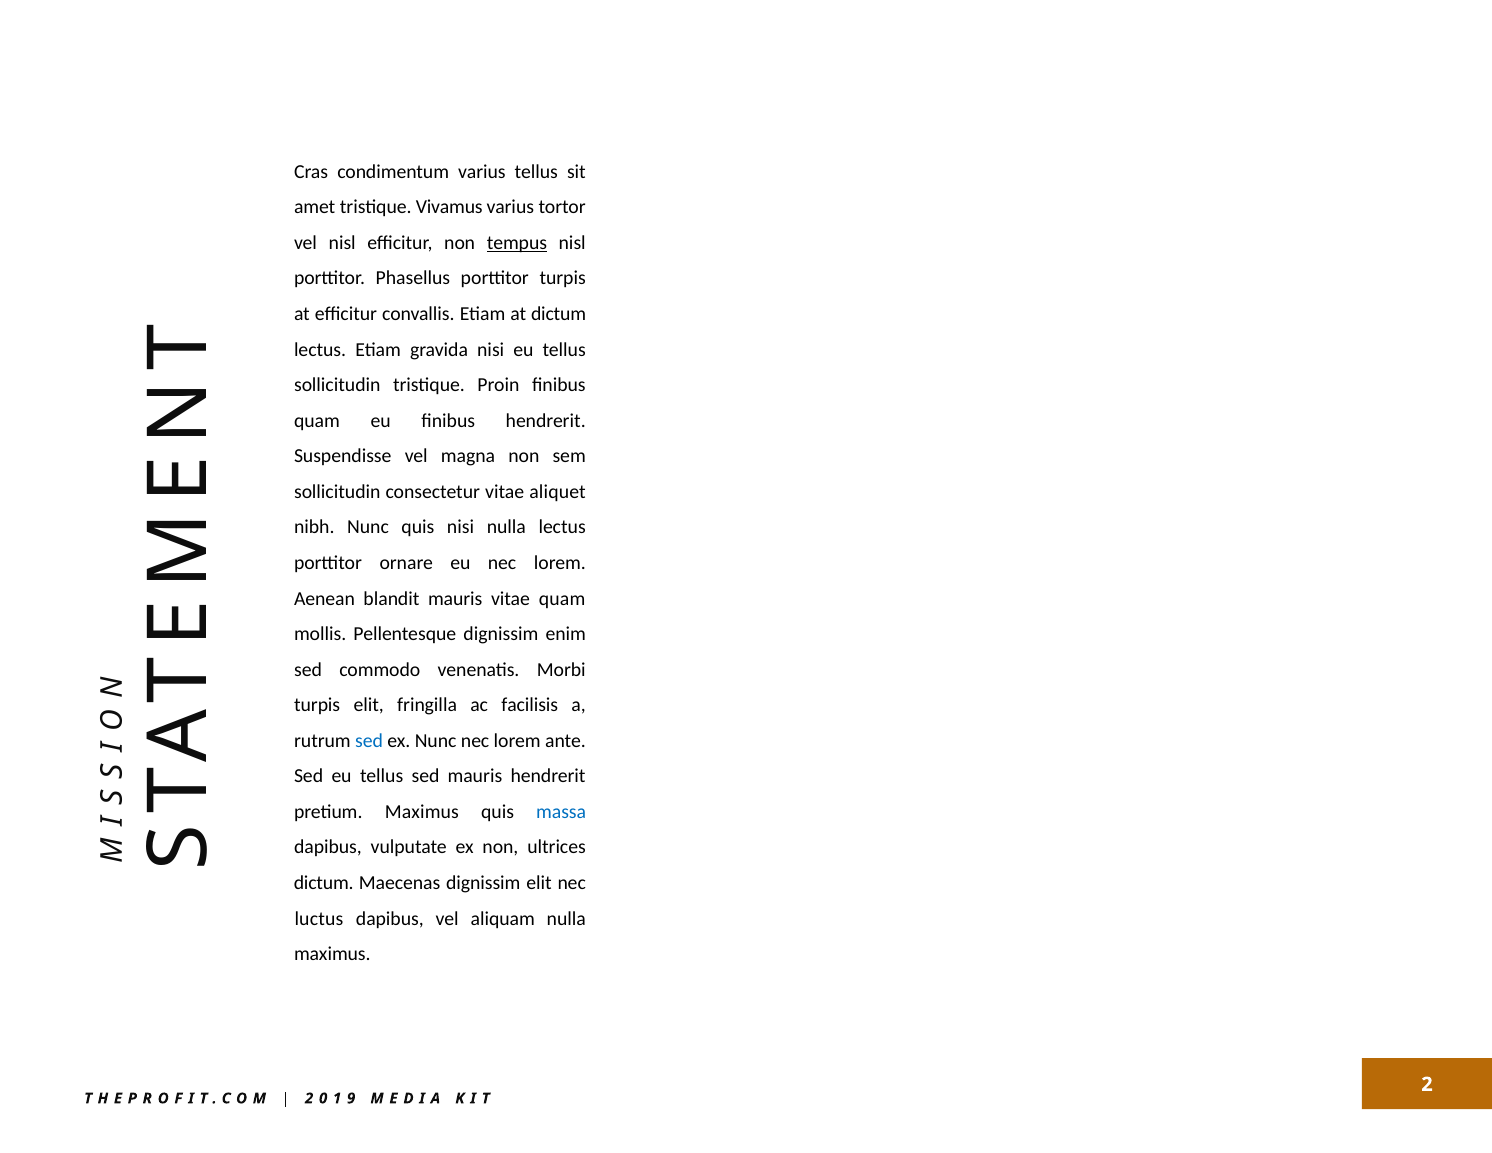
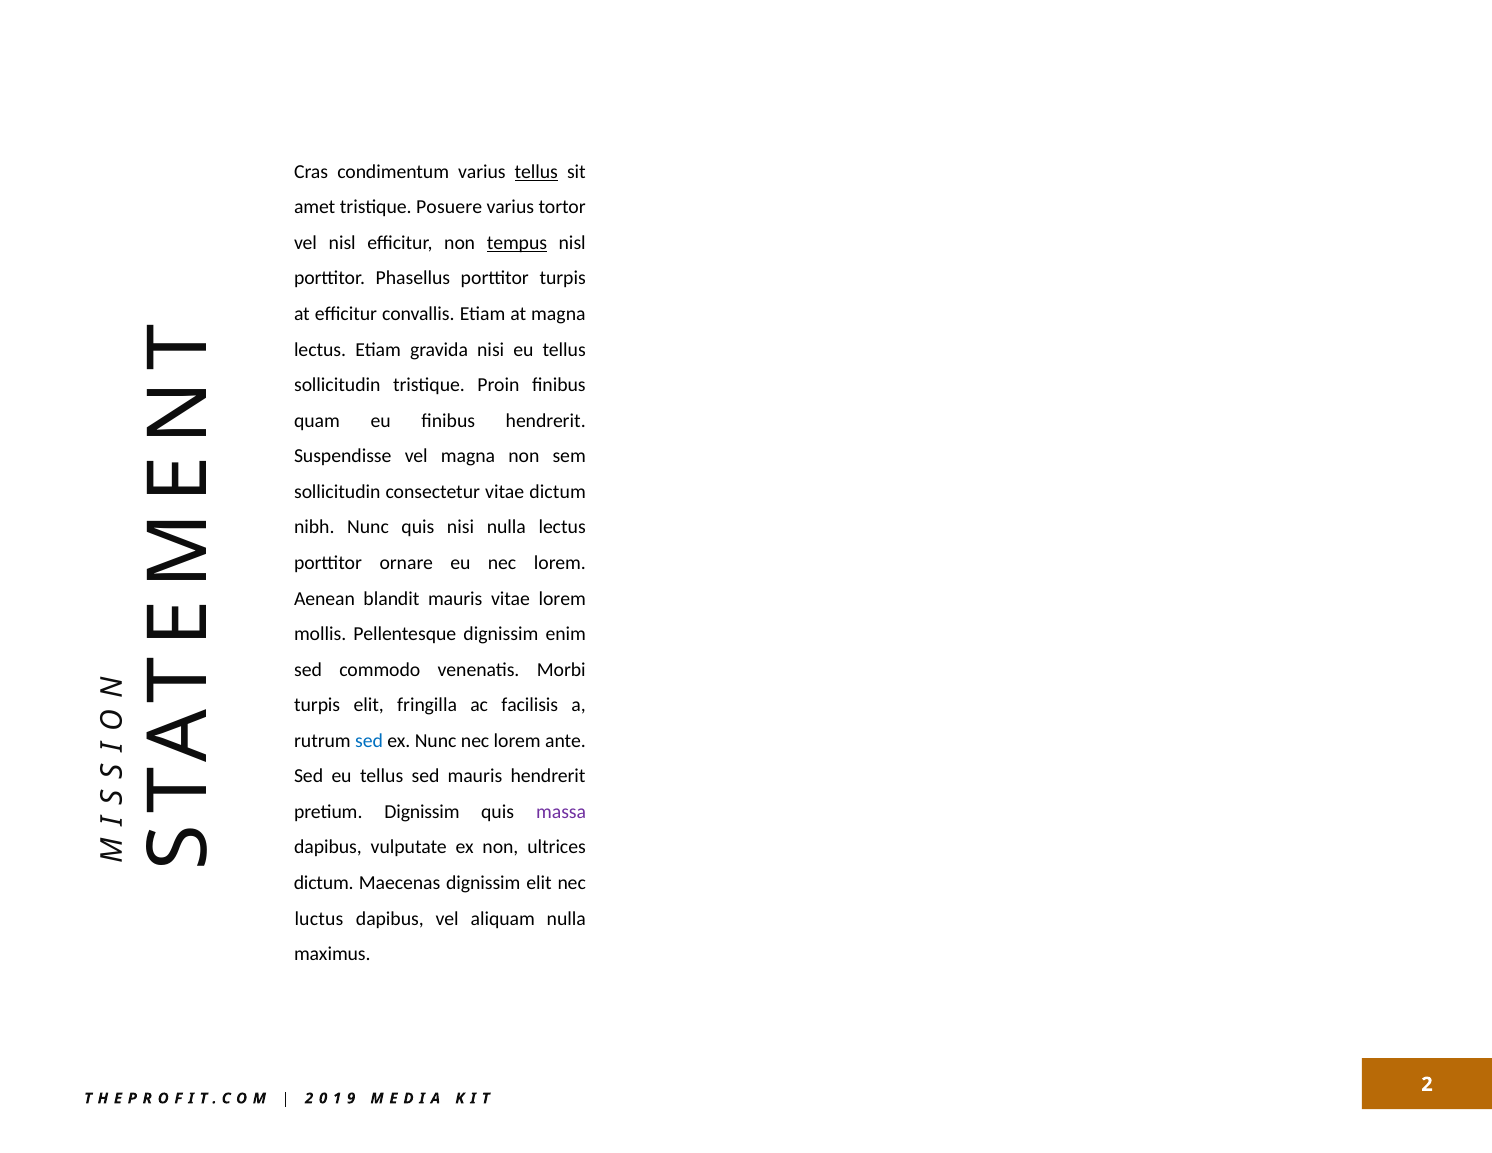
tellus underline: none -> present (536, 172)
Vivamus: Vivamus -> Posuere (449, 207)
at dictum: dictum -> magna (558, 314)
vitae aliquet: aliquet -> dictum (558, 492)
vitae quam: quam -> lorem (562, 598)
pretium Maximus: Maximus -> Dignissim (422, 812)
massa colour: blue -> purple (561, 812)
